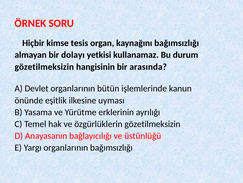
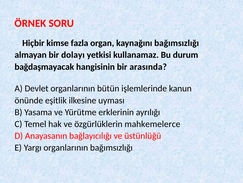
tesis: tesis -> fazla (80, 43)
gözetilmeksizin: gözetilmeksizin -> bağdaşmayacak (44, 67)
özgürlüklerin gözetilmeksizin: gözetilmeksizin -> mahkemelerce (152, 124)
